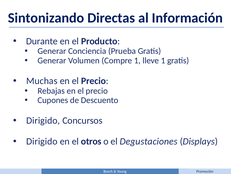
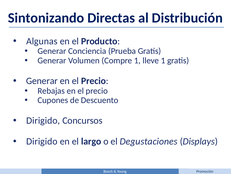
Información: Información -> Distribución (187, 18)
Durante: Durante -> Algunas (42, 41)
Muchas: Muchas -> Generar (42, 81)
otros: otros -> largo (91, 141)
